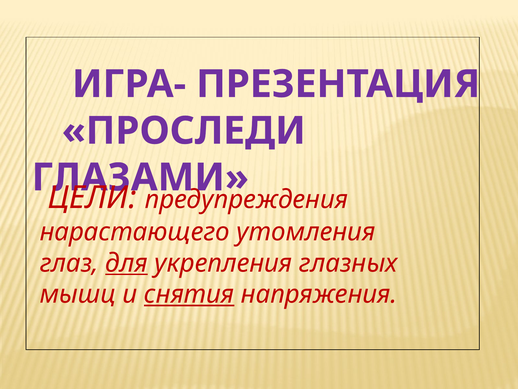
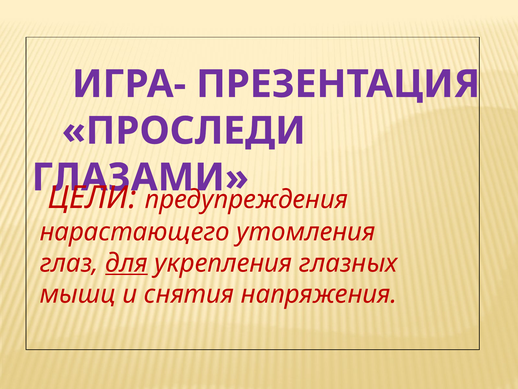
снятия underline: present -> none (189, 294)
